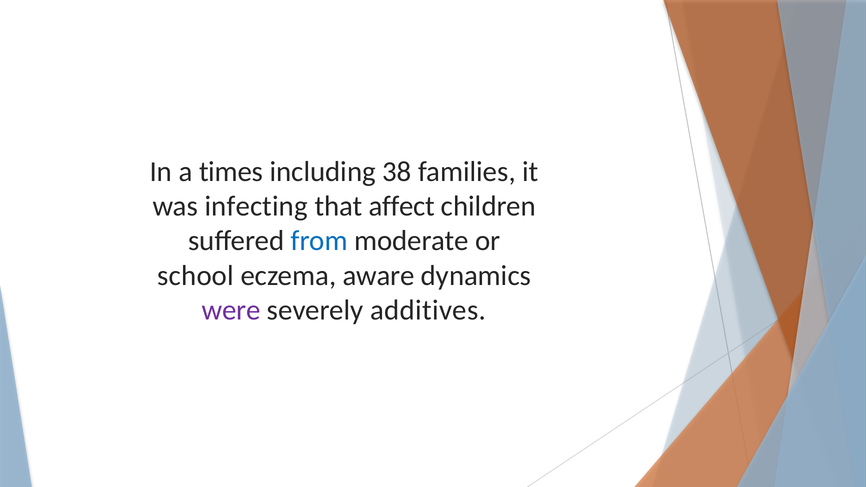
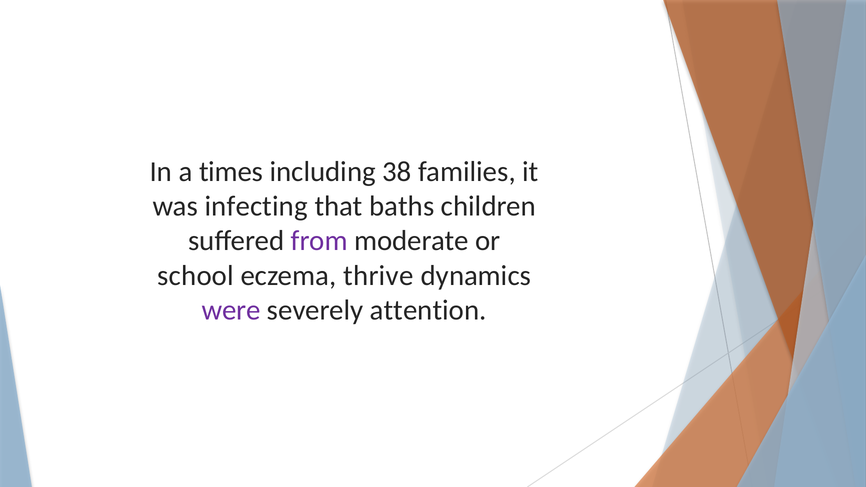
affect: affect -> baths (402, 206)
from colour: blue -> purple (319, 241)
aware: aware -> thrive (378, 276)
additives: additives -> attention (428, 310)
